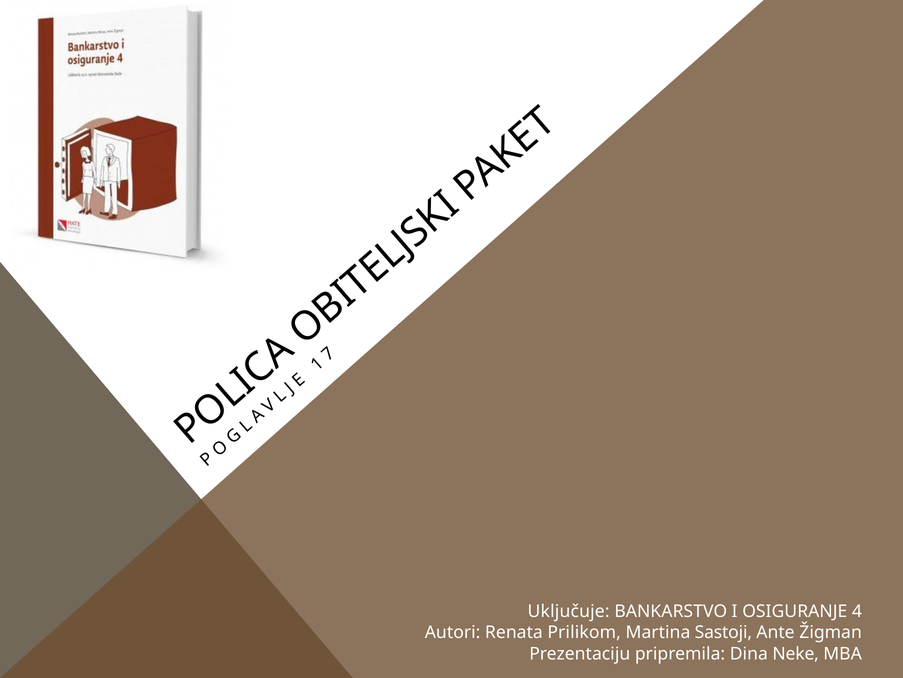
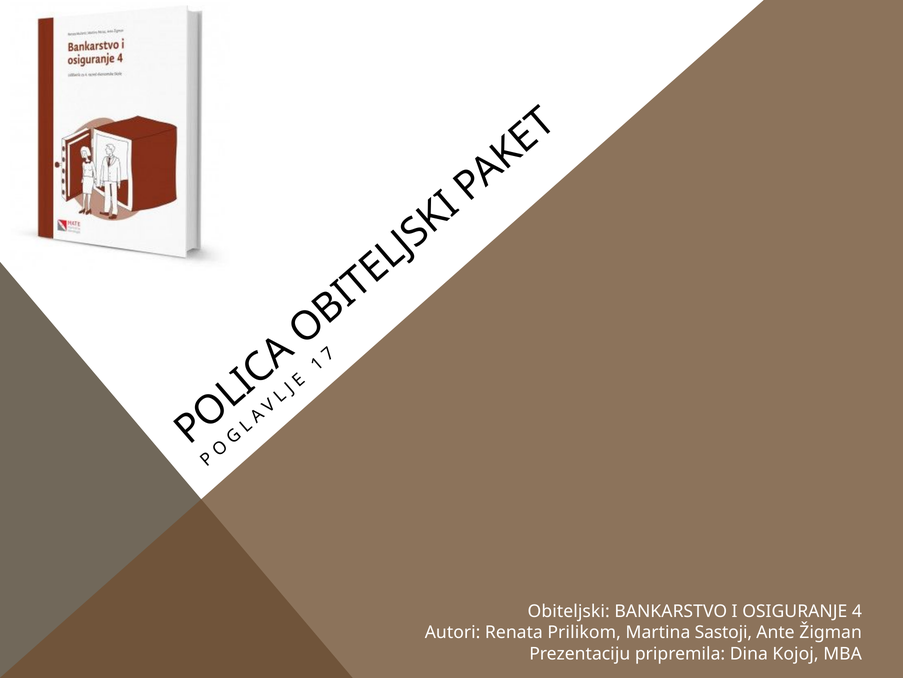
Uključuje: Uključuje -> Obiteljski (569, 611)
Neke: Neke -> Kojoj (796, 653)
